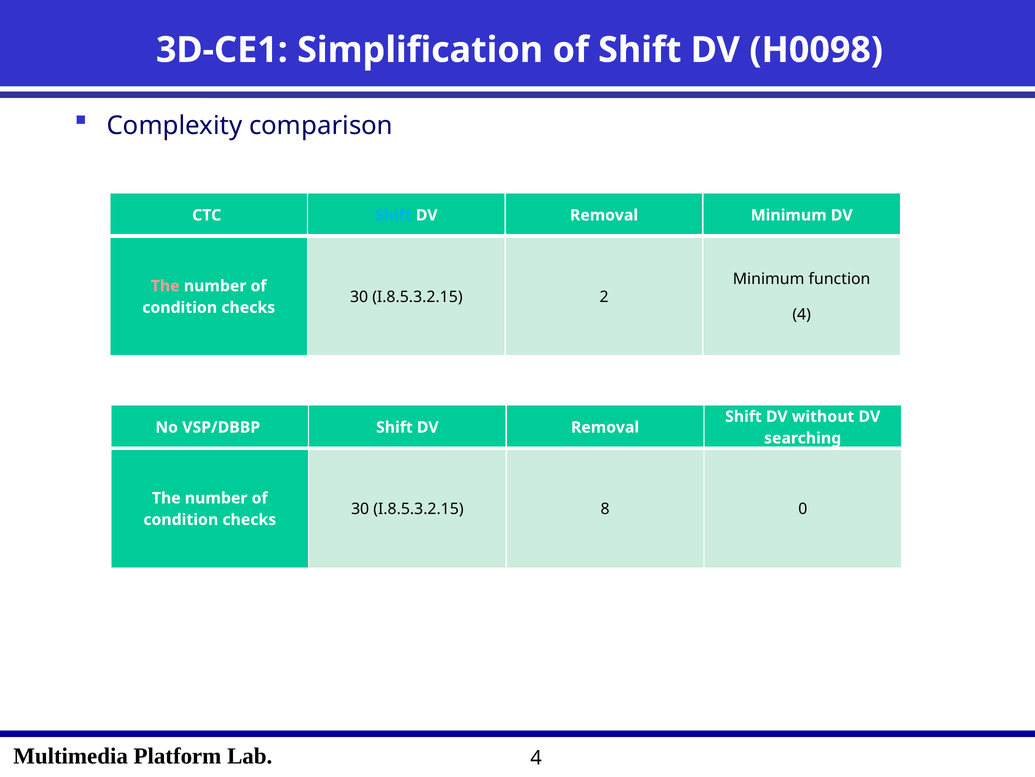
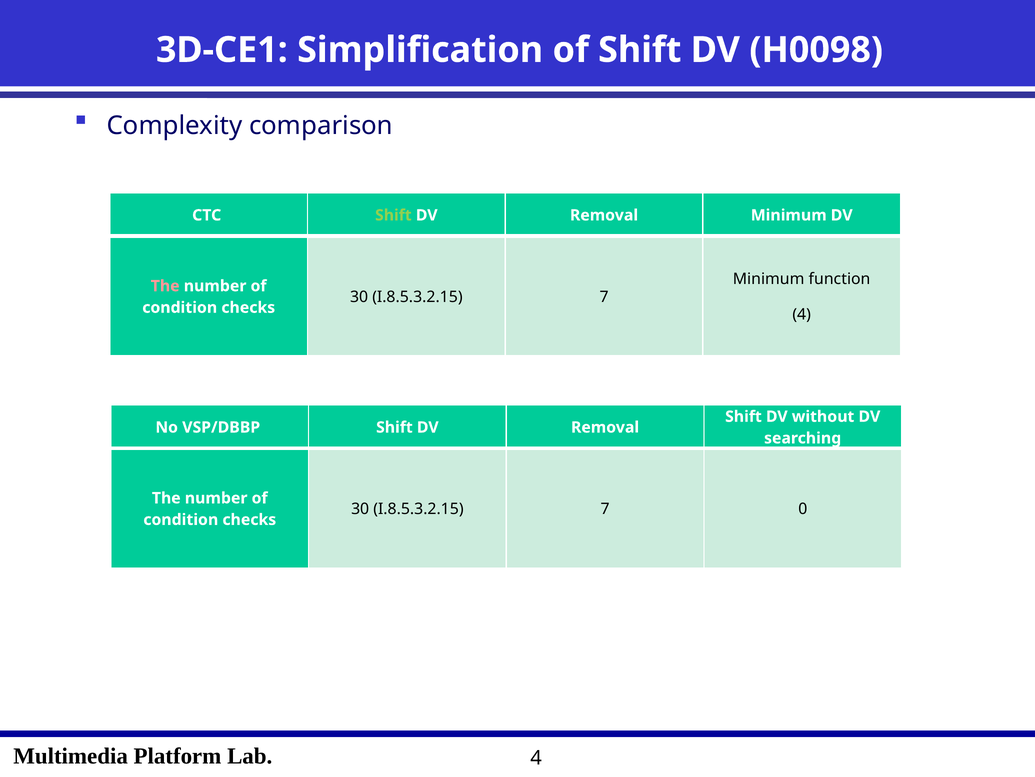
Shift colour: light blue -> light green (393, 215)
2: 2 -> 7 (604, 297)
8: 8 -> 7 (605, 508)
